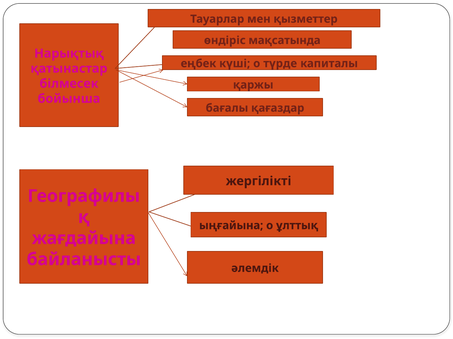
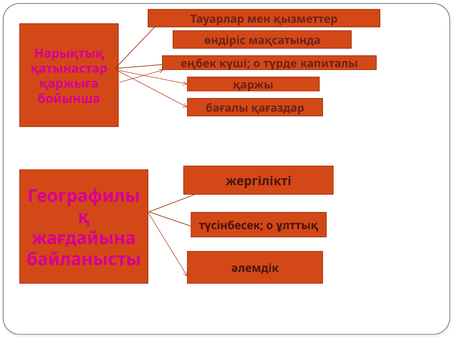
білмесек: білмесек -> қаржыға (69, 84)
ыңғайына: ыңғайына -> түсінбесек (231, 226)
